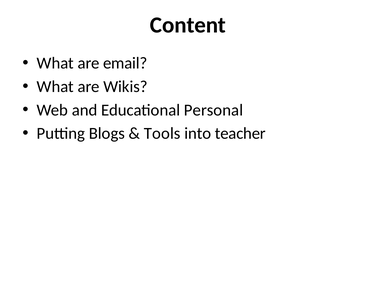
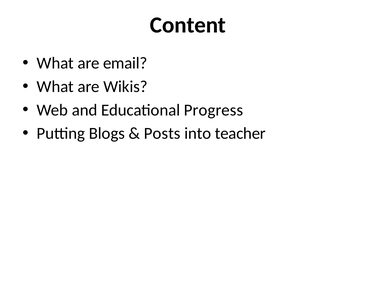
Personal: Personal -> Progress (214, 110)
Tools: Tools -> Posts (162, 133)
